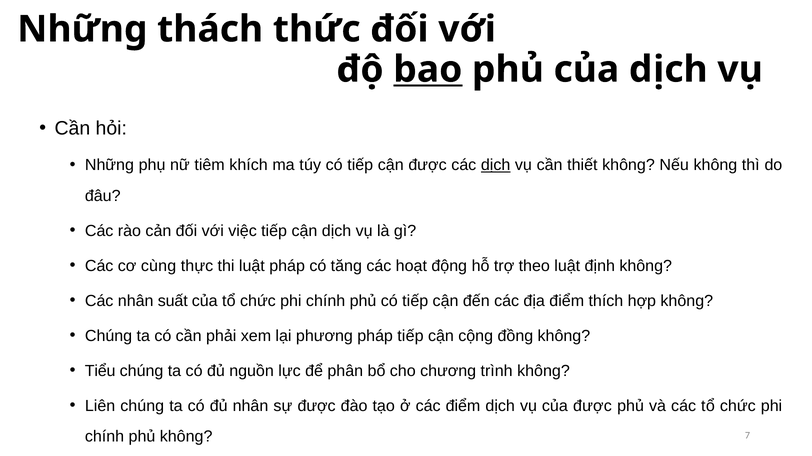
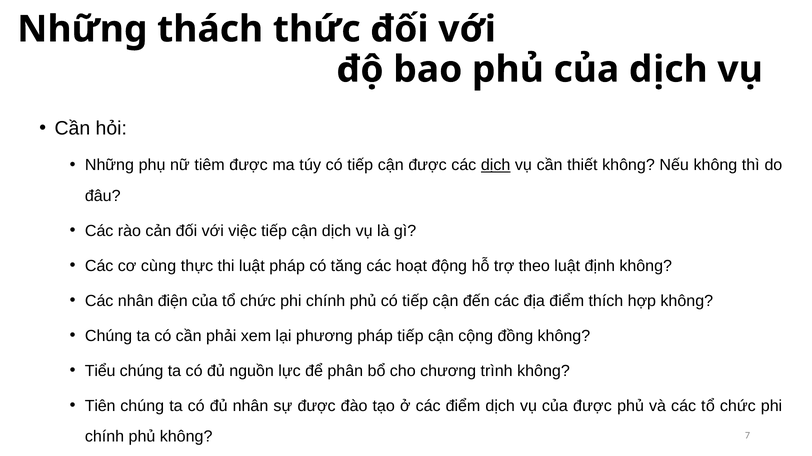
bao underline: present -> none (428, 70)
tiêm khích: khích -> được (249, 165)
suất: suất -> điện (173, 301)
Liên: Liên -> Tiên (100, 407)
